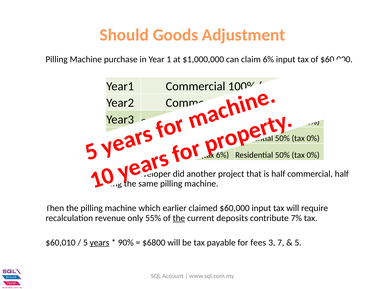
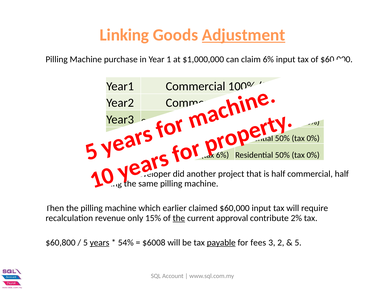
Should: Should -> Linking (124, 35)
Adjustment underline: none -> present (244, 35)
55%: 55% -> 15% (153, 218)
deposits: deposits -> approval (232, 218)
7%: 7% -> 2% (296, 218)
$60,010: $60,010 -> $60,800 (61, 242)
90%: 90% -> 54% (126, 242)
$6800: $6800 -> $6008 (154, 242)
payable underline: none -> present (221, 242)
7: 7 -> 2 (281, 242)
